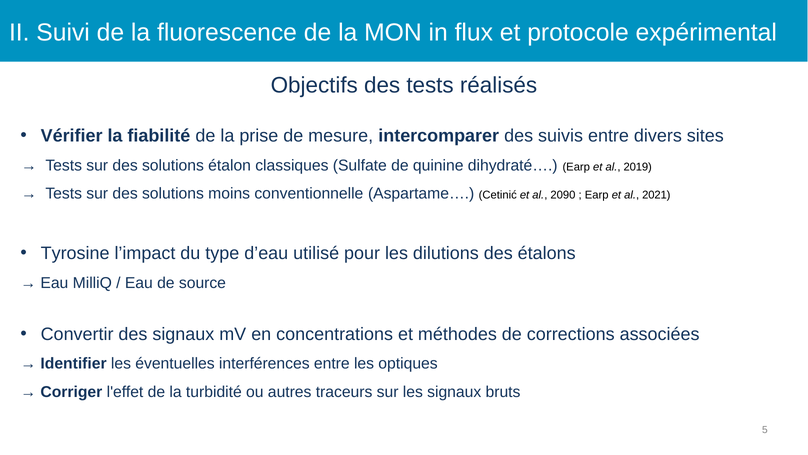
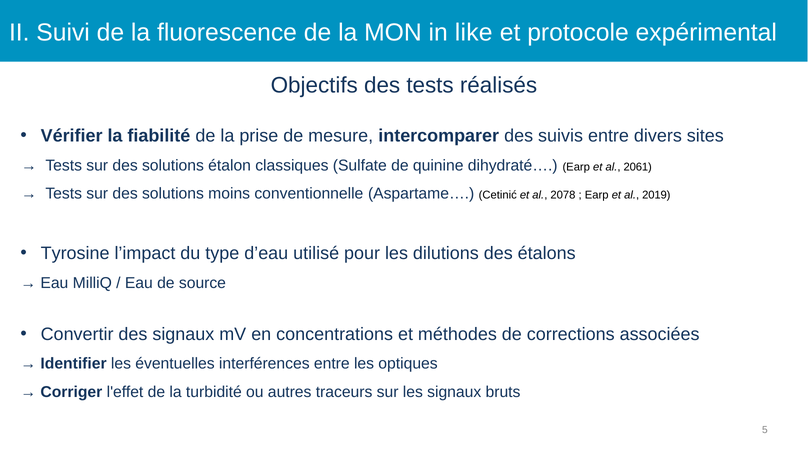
flux: flux -> like (474, 33)
2019: 2019 -> 2061 (638, 167)
2090: 2090 -> 2078 (563, 195)
2021: 2021 -> 2019 (656, 195)
